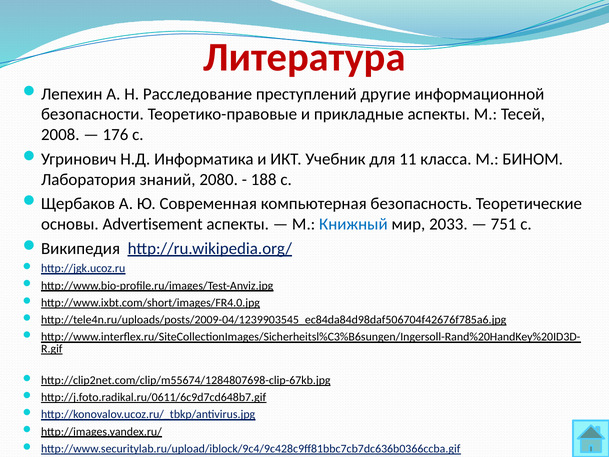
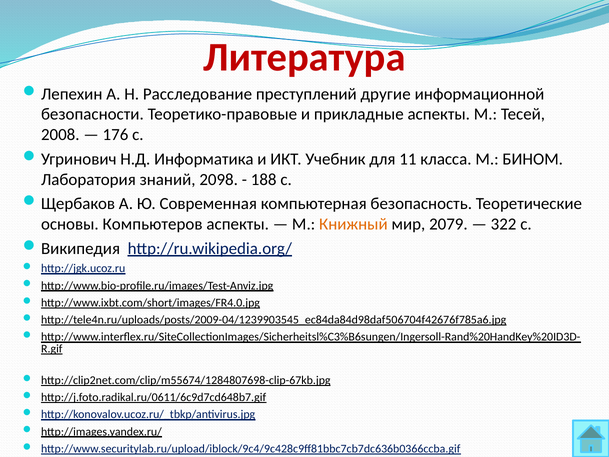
2080: 2080 -> 2098 (219, 179)
Advertisement: Advertisement -> Компьютеров (153, 224)
Книжный colour: blue -> orange (353, 224)
2033: 2033 -> 2079 (448, 224)
751: 751 -> 322 (504, 224)
